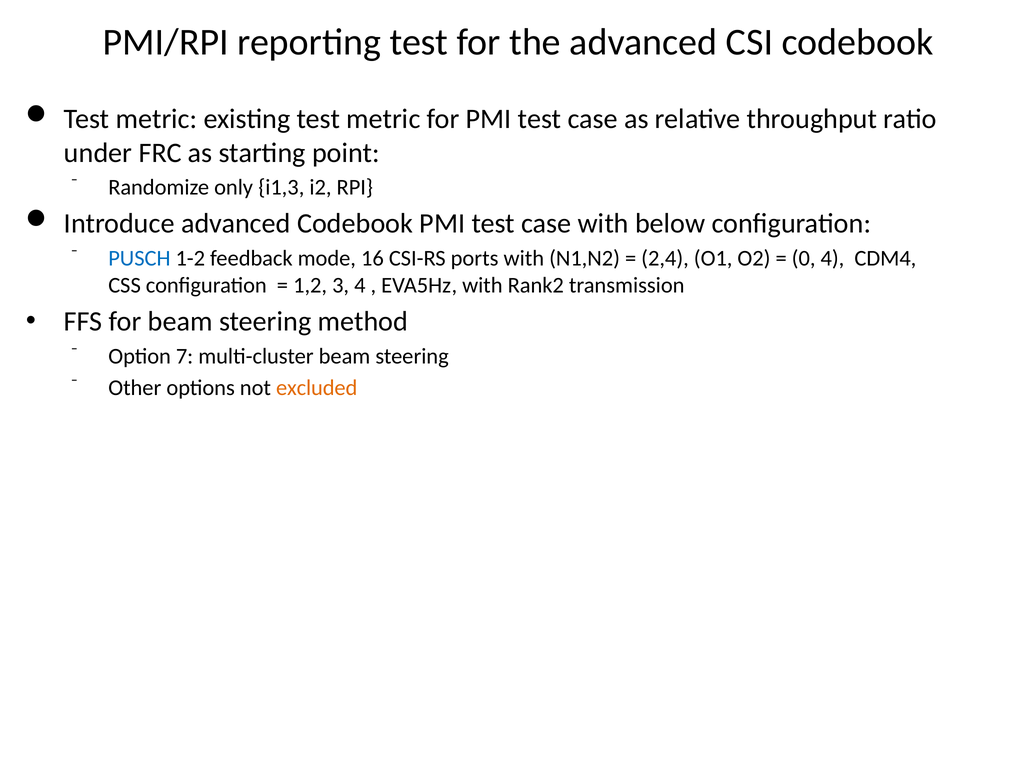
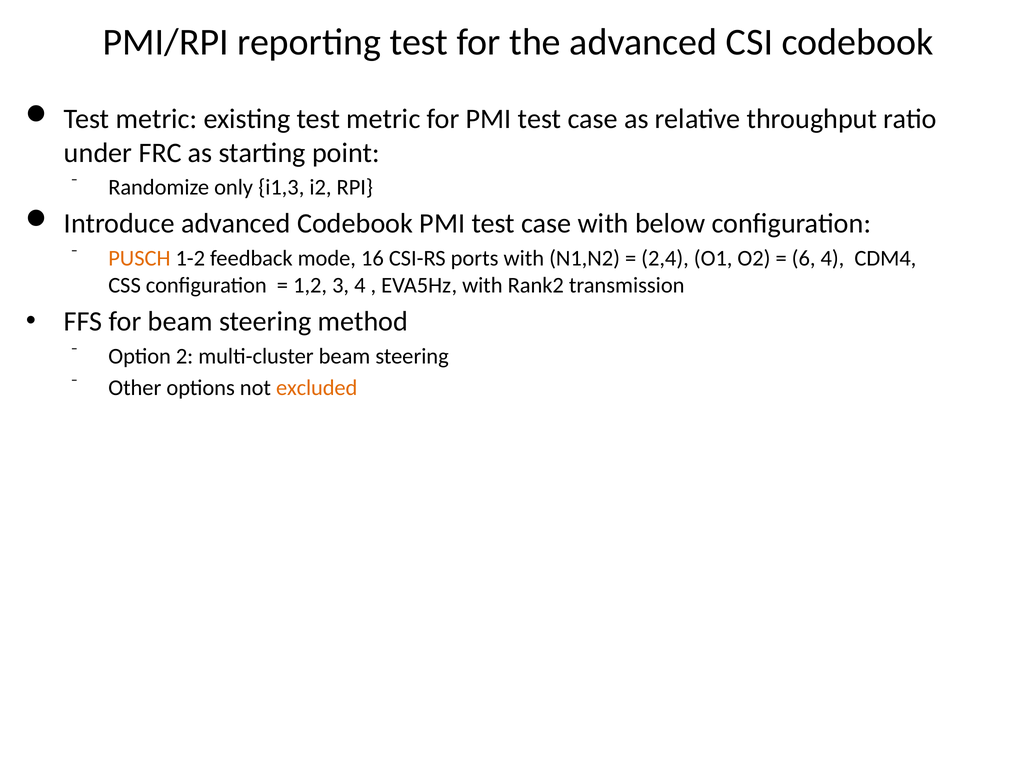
PUSCH colour: blue -> orange (139, 258)
0: 0 -> 6 (804, 258)
7: 7 -> 2 (185, 356)
